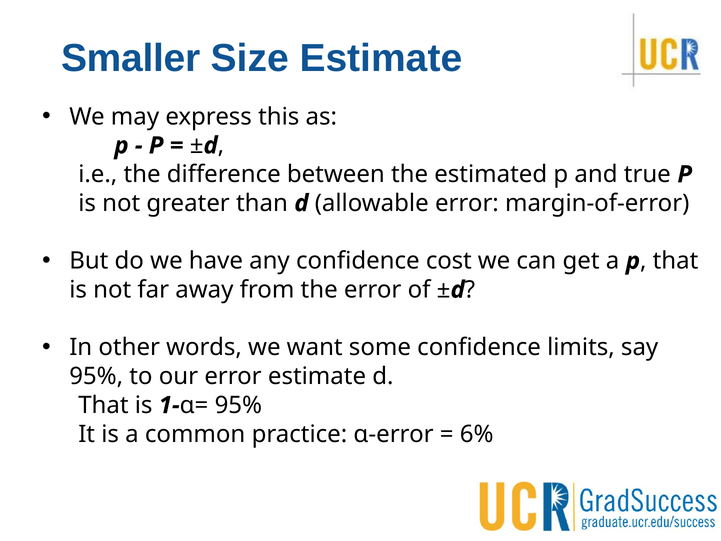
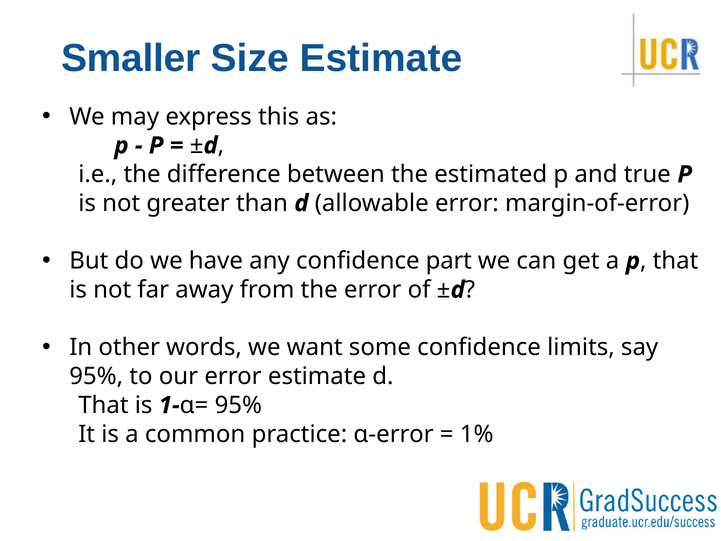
cost: cost -> part (449, 261)
6%: 6% -> 1% (477, 434)
